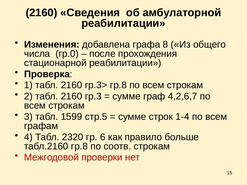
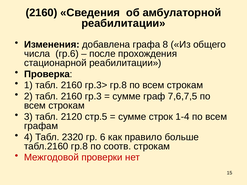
гр.0: гр.0 -> гр.6 (67, 54)
4,2,6,7: 4,2,6,7 -> 7,6,7,5 (183, 96)
1599: 1599 -> 2120 (72, 117)
